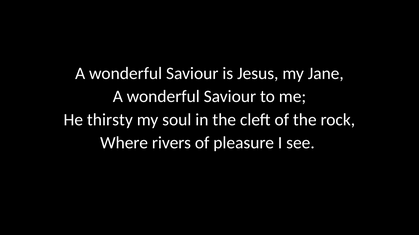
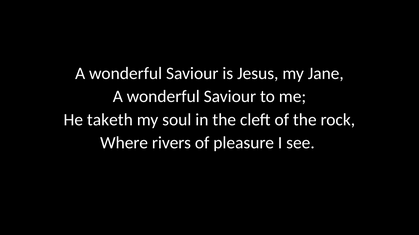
thirsty: thirsty -> taketh (110, 120)
